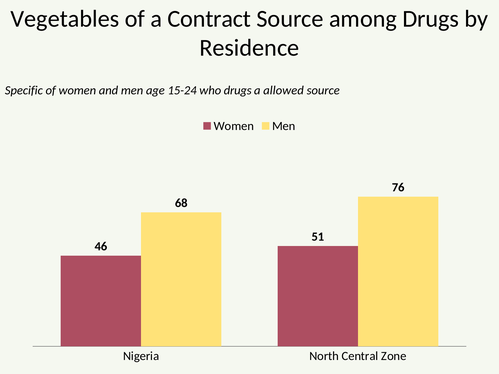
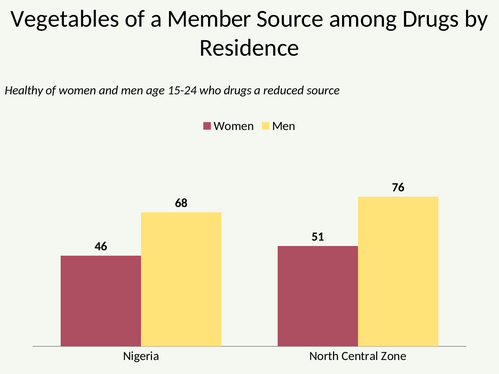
Contract: Contract -> Member (209, 19)
Specific: Specific -> Healthy (24, 90)
allowed: allowed -> reduced (284, 90)
